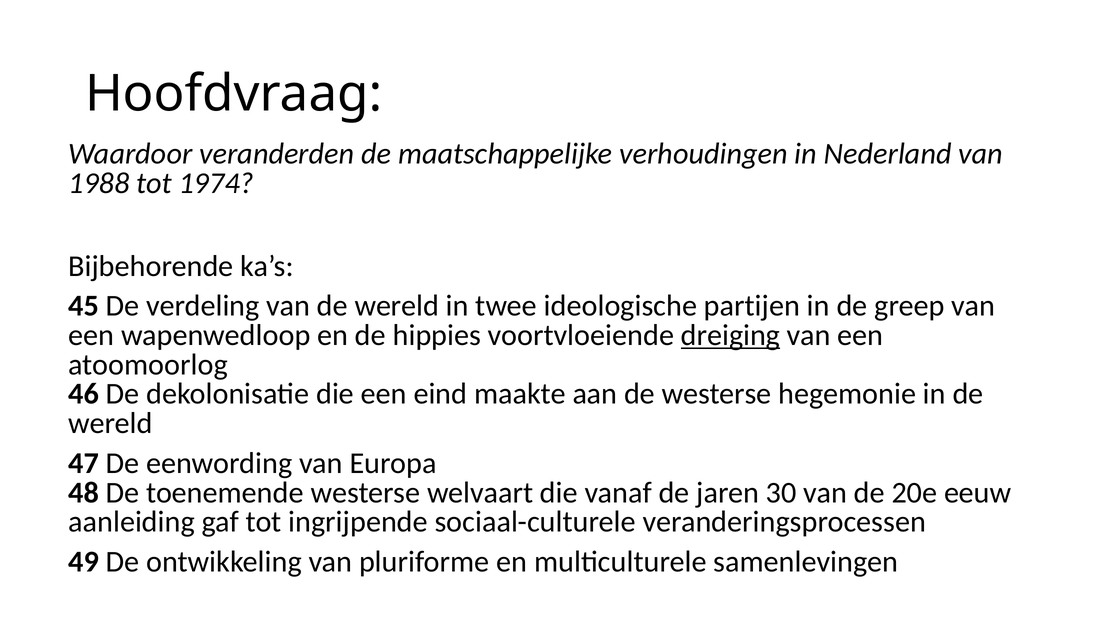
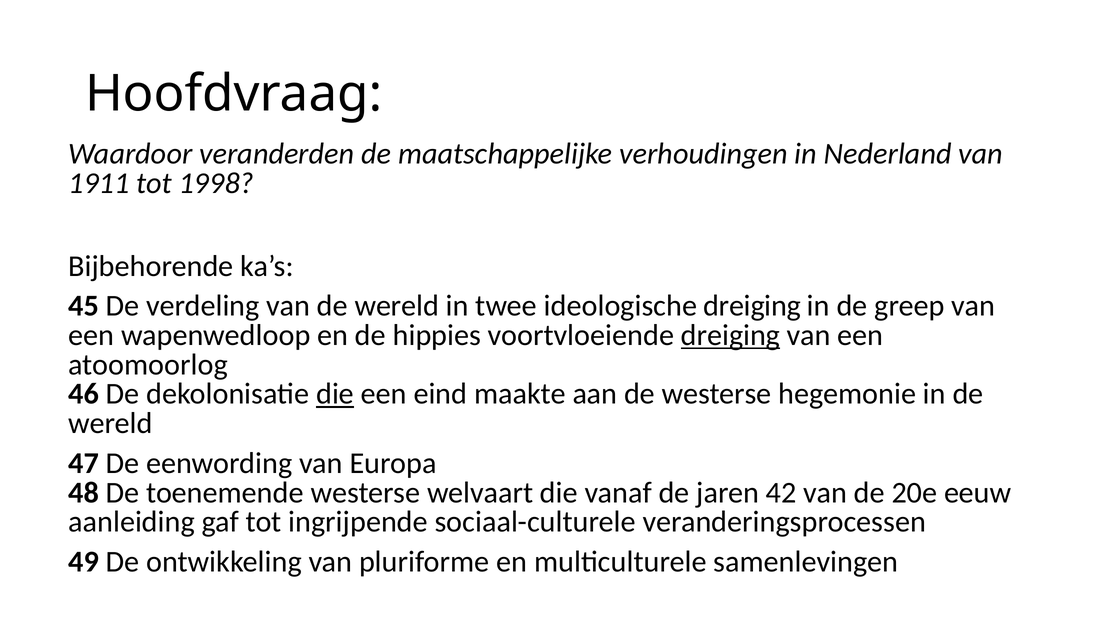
1988: 1988 -> 1911 (99, 183)
1974: 1974 -> 1998 (216, 183)
ideologische partijen: partijen -> dreiging (752, 306)
die underline: none -> present (335, 394)
30: 30 -> 42 (781, 492)
